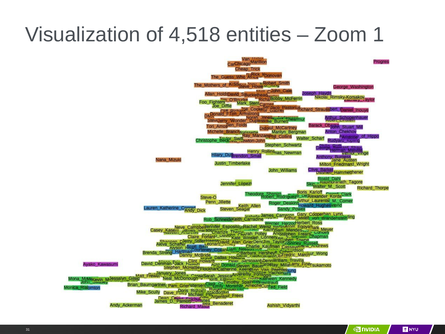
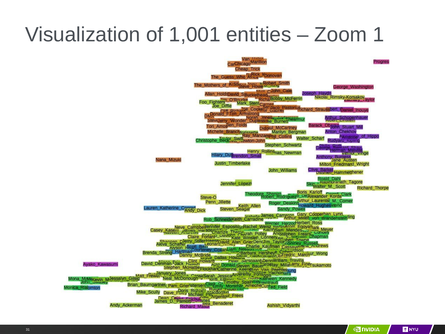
4,518: 4,518 -> 1,001 (195, 35)
